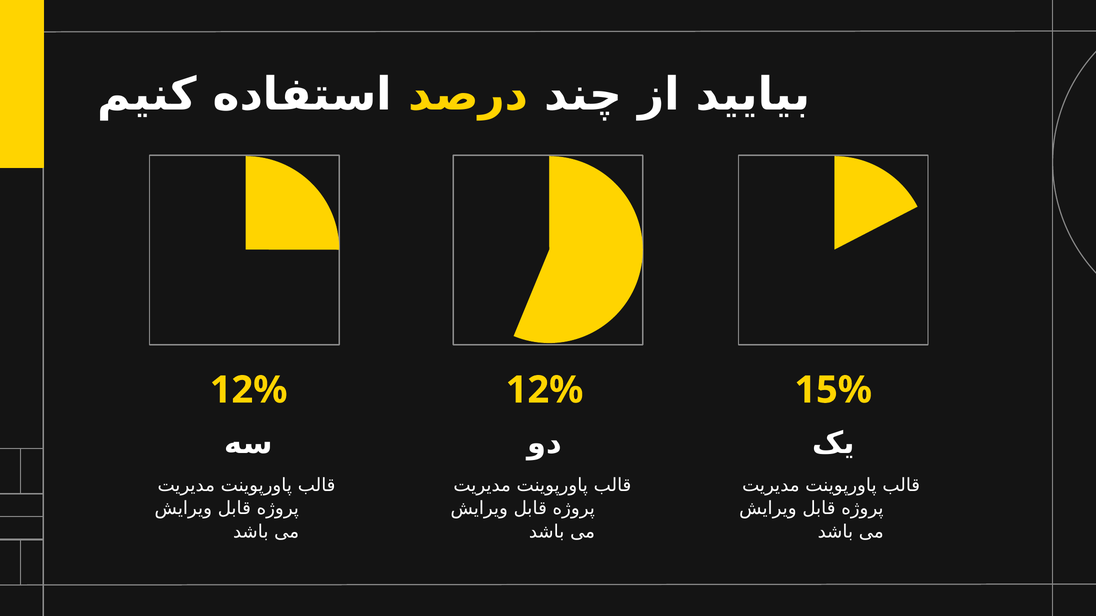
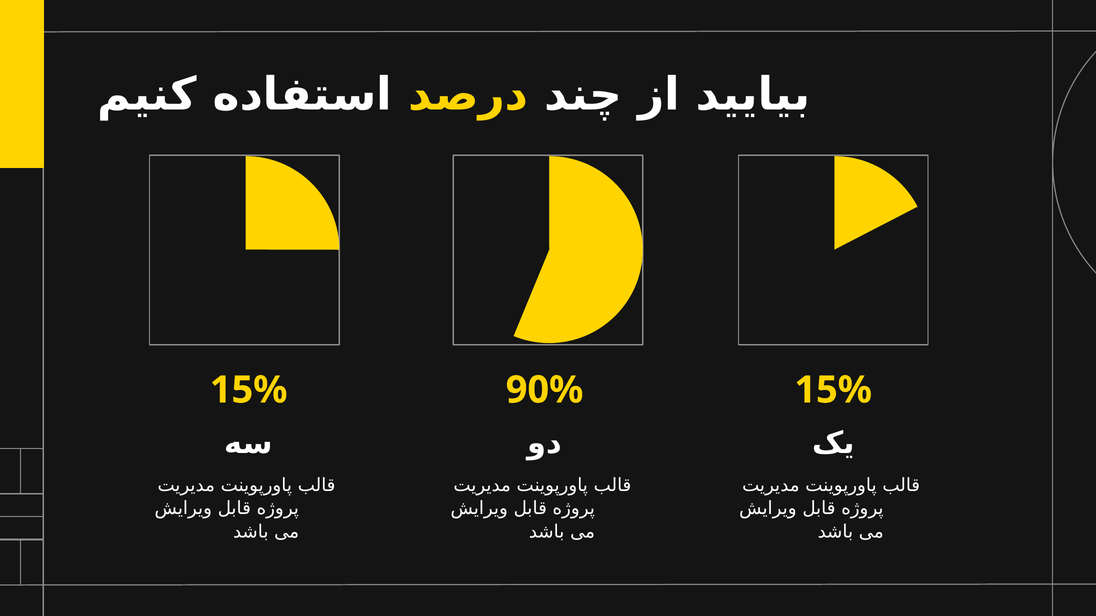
12%: 12% -> 15% (249, 390)
12%: 12% -> 90% (545, 390)
